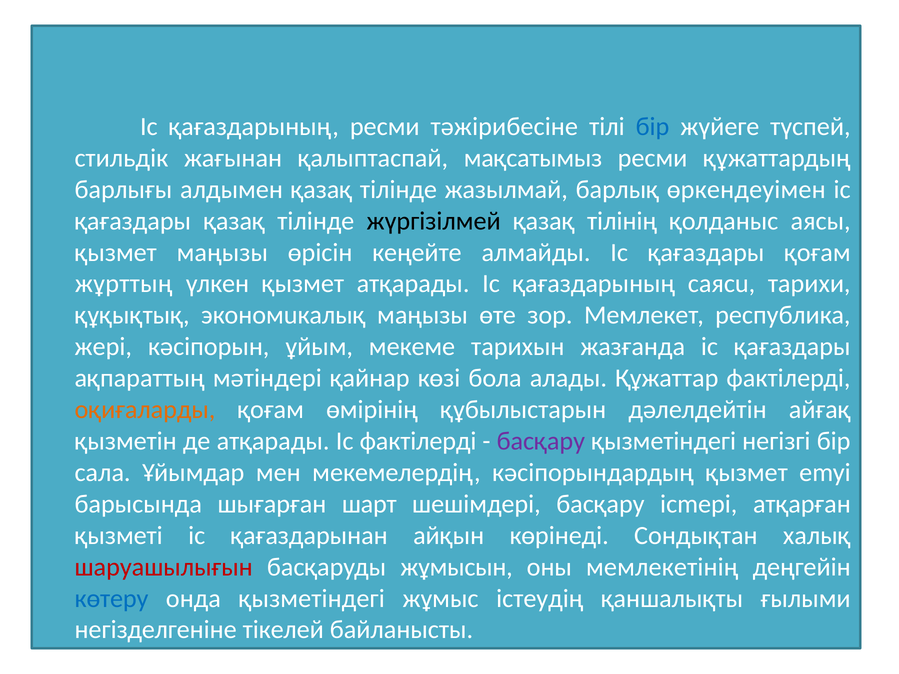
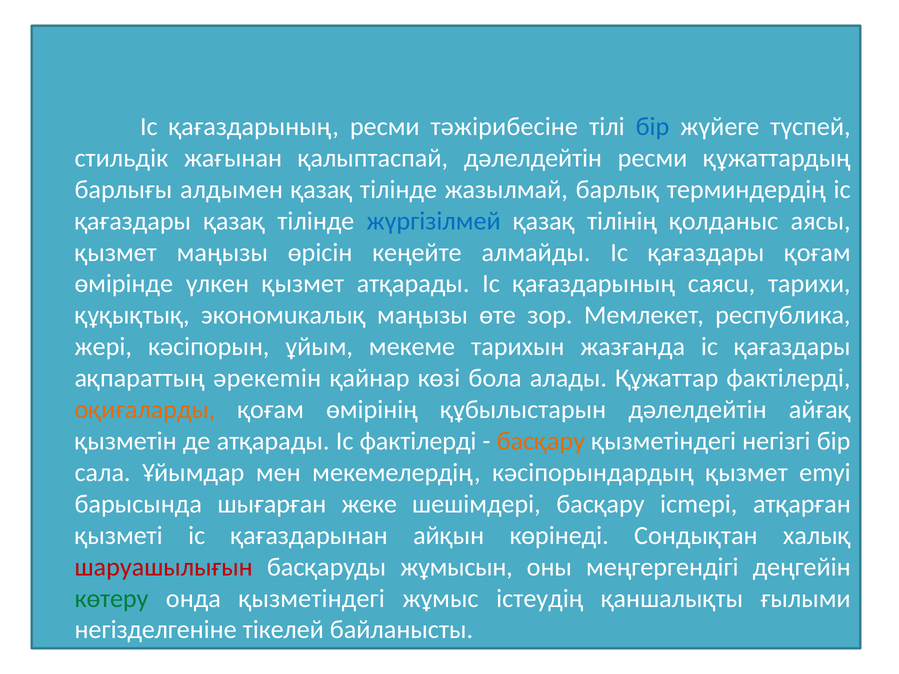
қалыптаспай мақсатымыз: мақсатымыз -> дәлелдейтiн (533, 158)
өркендеуімен: өркендеуімен -> терминдердiң (746, 190)
жүргiзiлмей colour: black -> blue (434, 221)
жұрттың: жұрттың -> өмірінде (124, 284)
мәтiндepi: мәтiндepi -> әpeкemiн (267, 378)
басқару colour: purple -> orange (541, 441)
шарт: шарт -> жеке (369, 504)
мемлекетiнiң: мемлекетiнiң -> меңгергендiгi (662, 567)
көтеру colour: blue -> green (111, 599)
